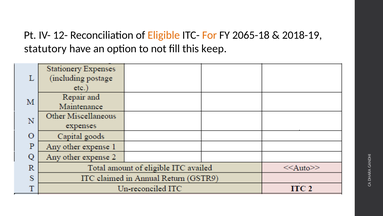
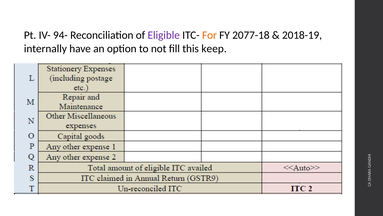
12-: 12- -> 94- (60, 35)
Eligible colour: orange -> purple (164, 35)
2065-18: 2065-18 -> 2077-18 (251, 35)
statutory: statutory -> internally (45, 48)
